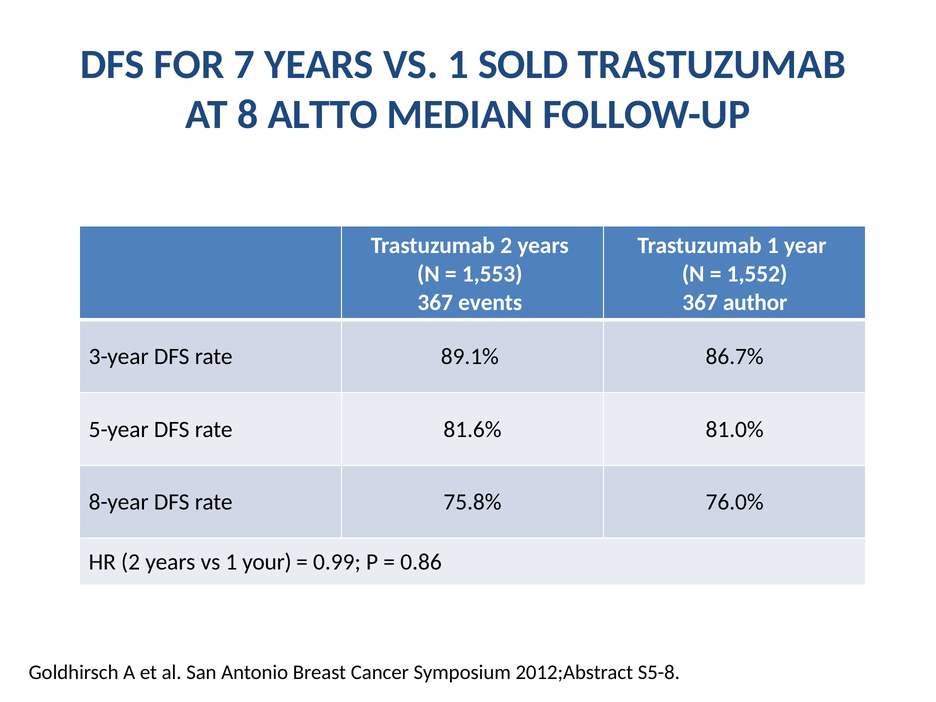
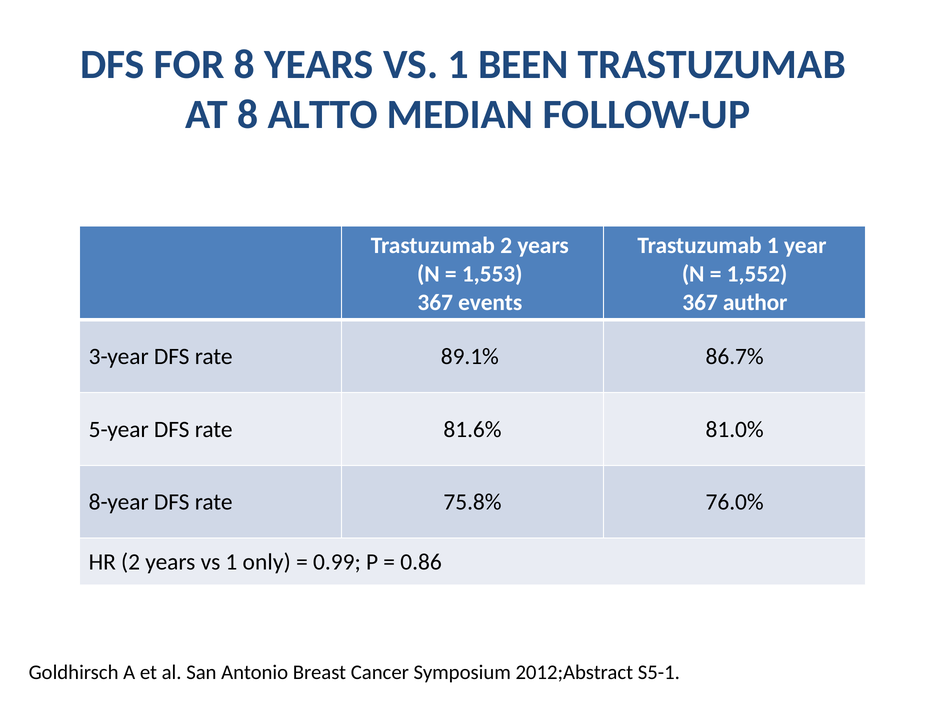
FOR 7: 7 -> 8 (244, 65)
SOLD: SOLD -> BEEN (523, 65)
your: your -> only (267, 562)
S5-8: S5-8 -> S5-1 (659, 672)
